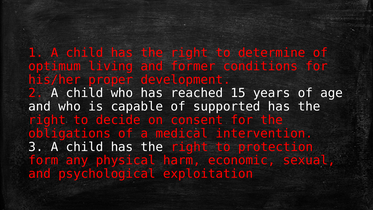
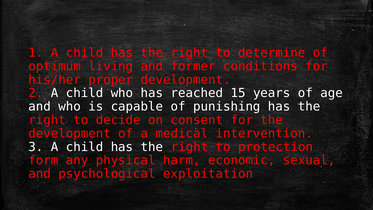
supported: supported -> punishing (227, 106)
obligations: obligations -> development (70, 133)
